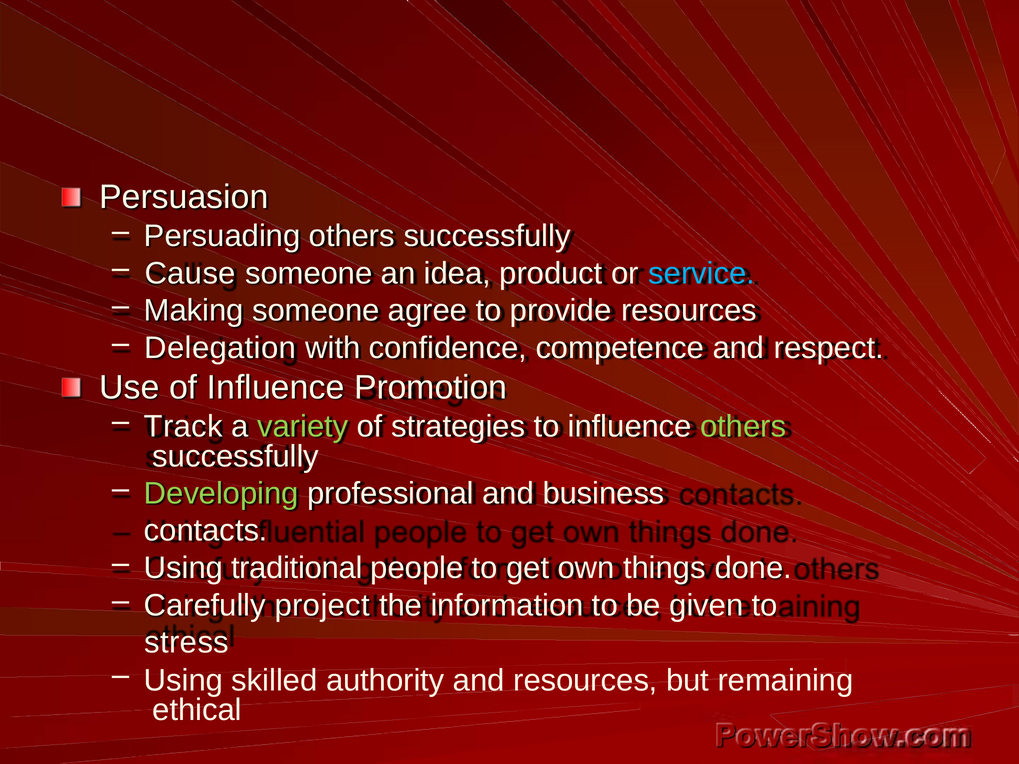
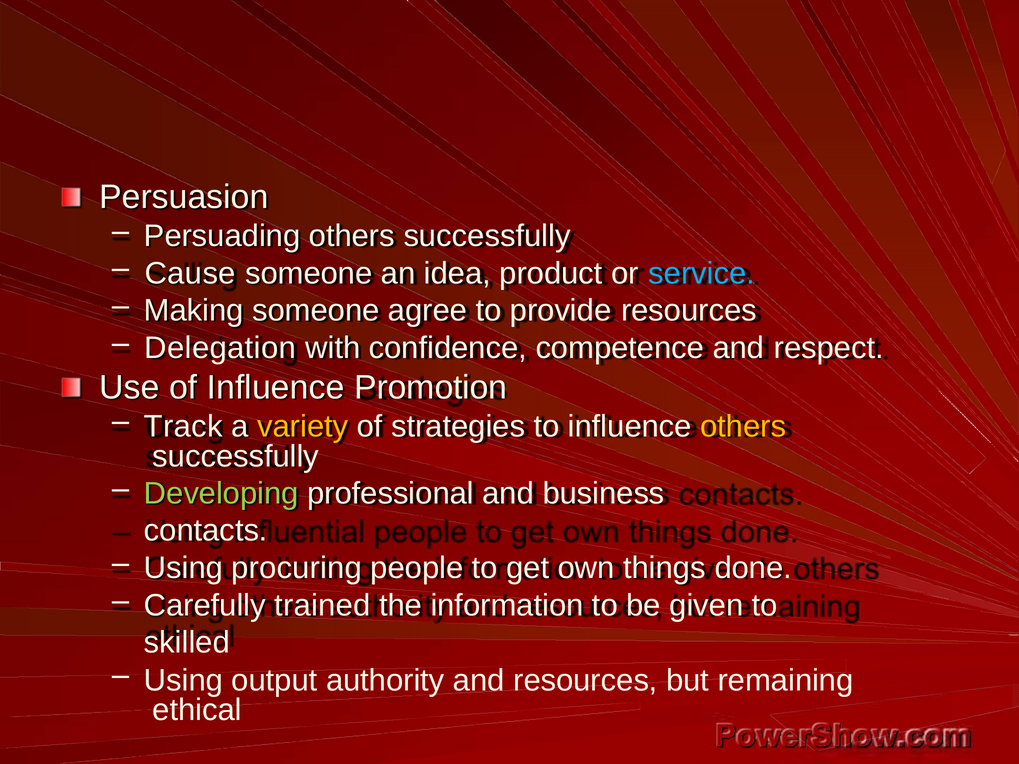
variety colour: light green -> yellow (303, 426)
others colour: light green -> yellow (743, 426)
traditional: traditional -> procuring (297, 568)
project: project -> trained (322, 606)
stress: stress -> skilled (187, 643)
skilled: skilled -> output (274, 681)
